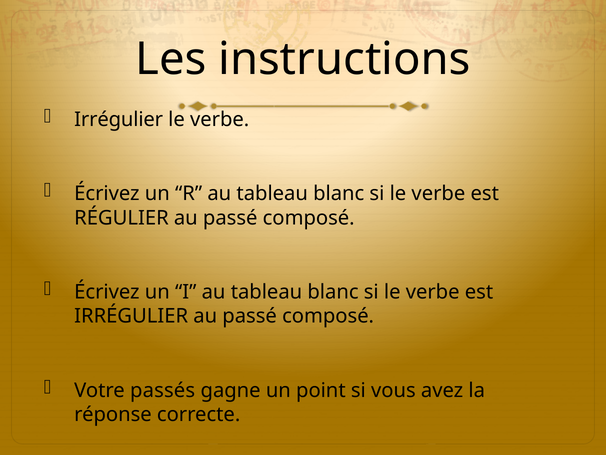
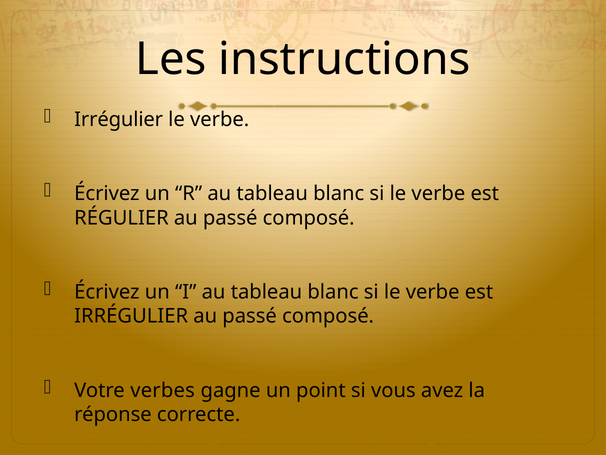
passés: passés -> verbes (163, 390)
